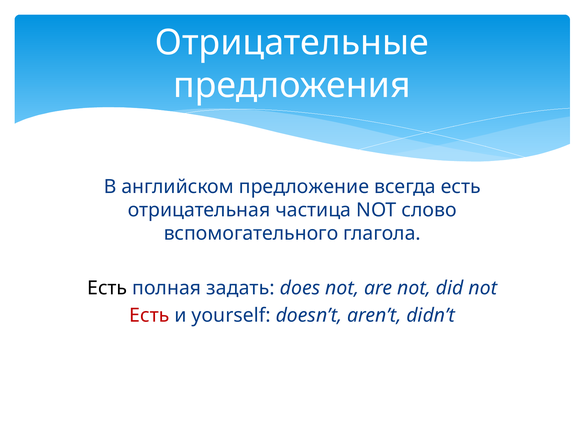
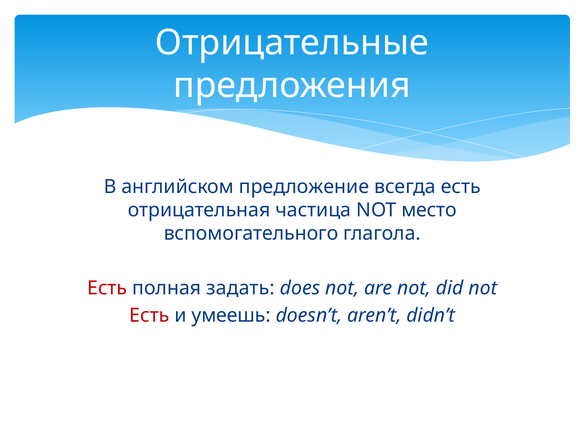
слово: слово -> место (429, 210)
Есть colour: black -> red (107, 288)
yourself: yourself -> умеешь (231, 315)
